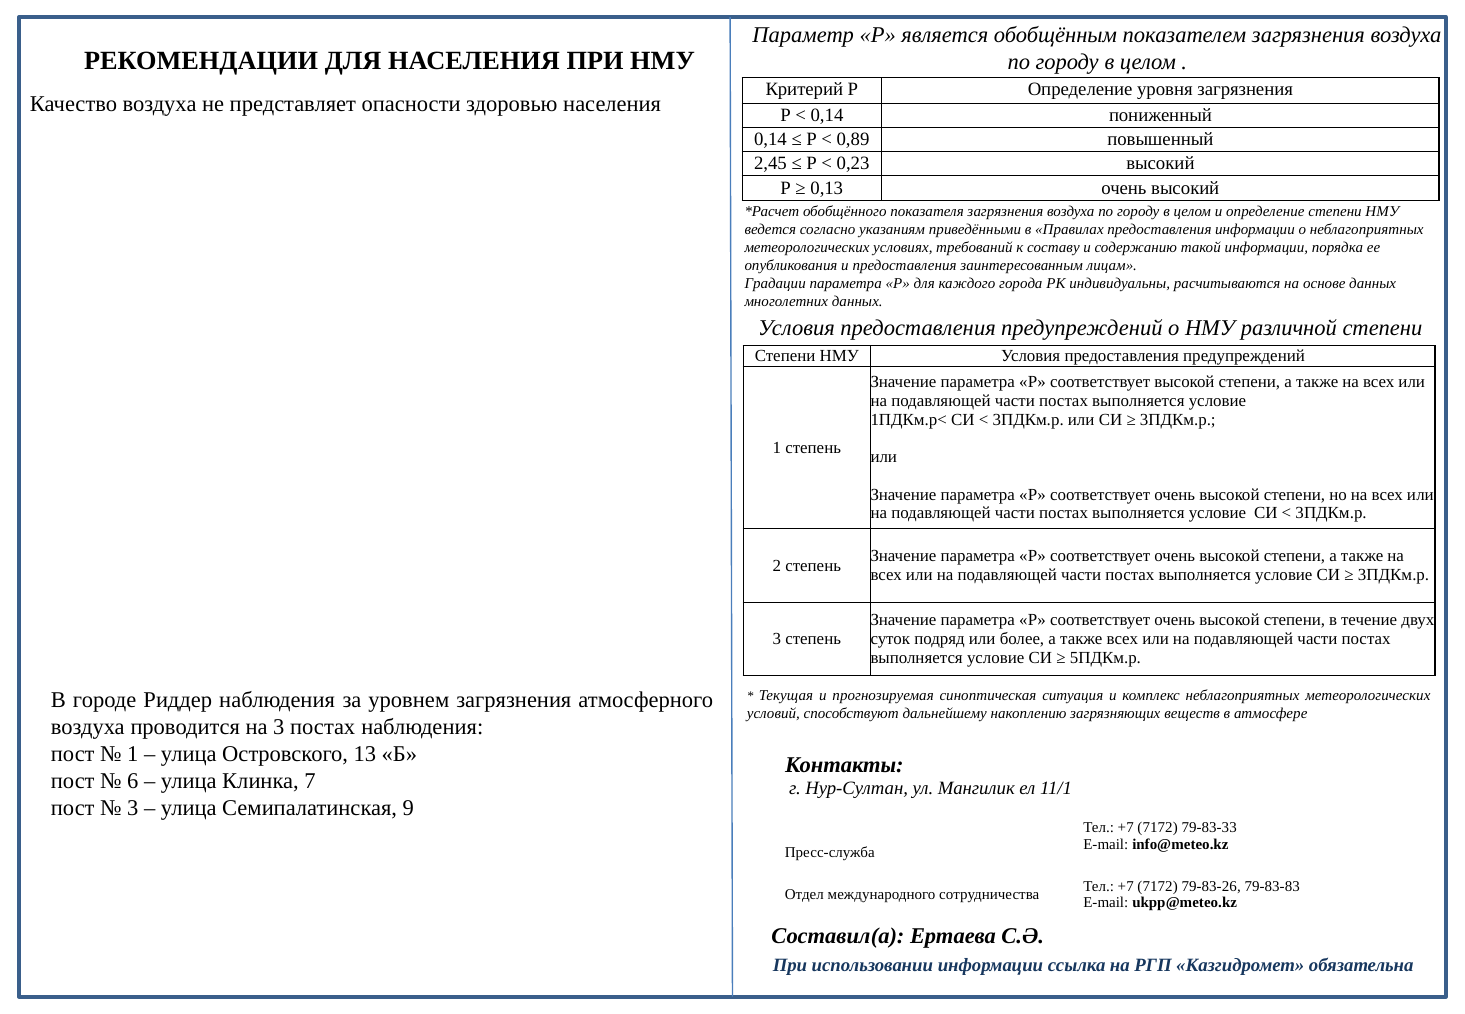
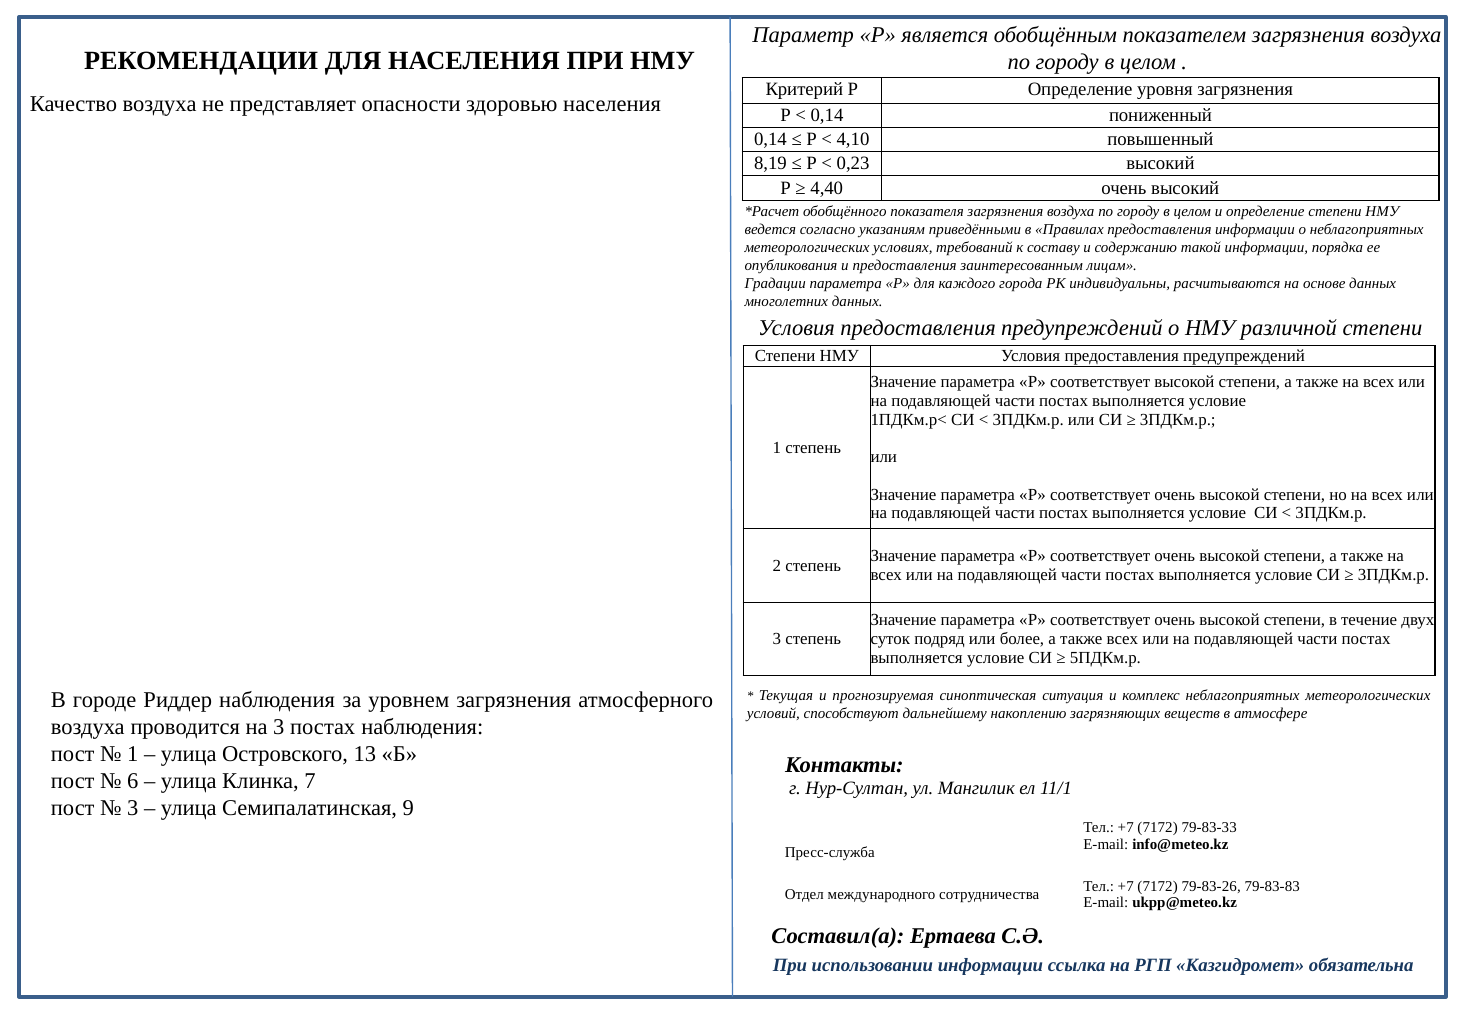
0,89: 0,89 -> 4,10 (853, 140)
2,45: 2,45 -> 8,19 (770, 164)
0,13: 0,13 -> 4,40 (827, 188)
